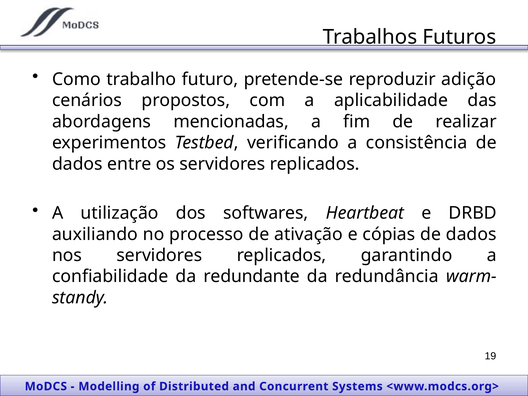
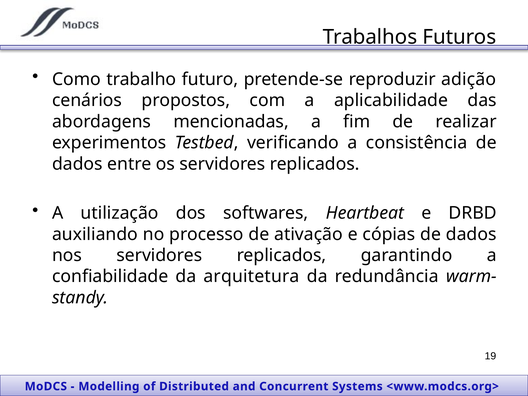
redundante: redundante -> arquitetura (252, 276)
